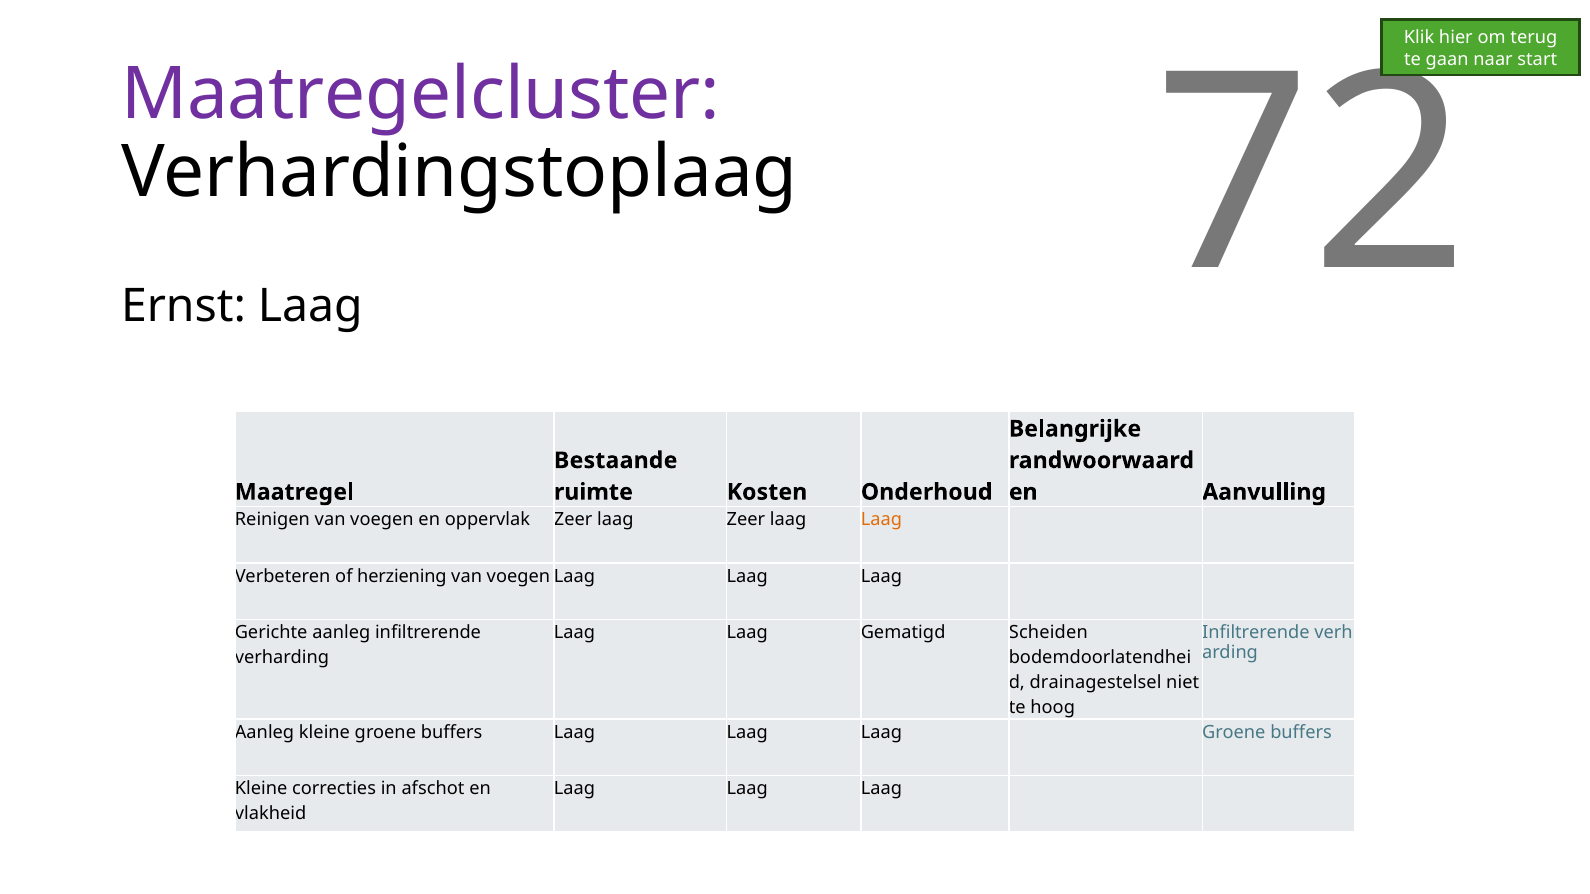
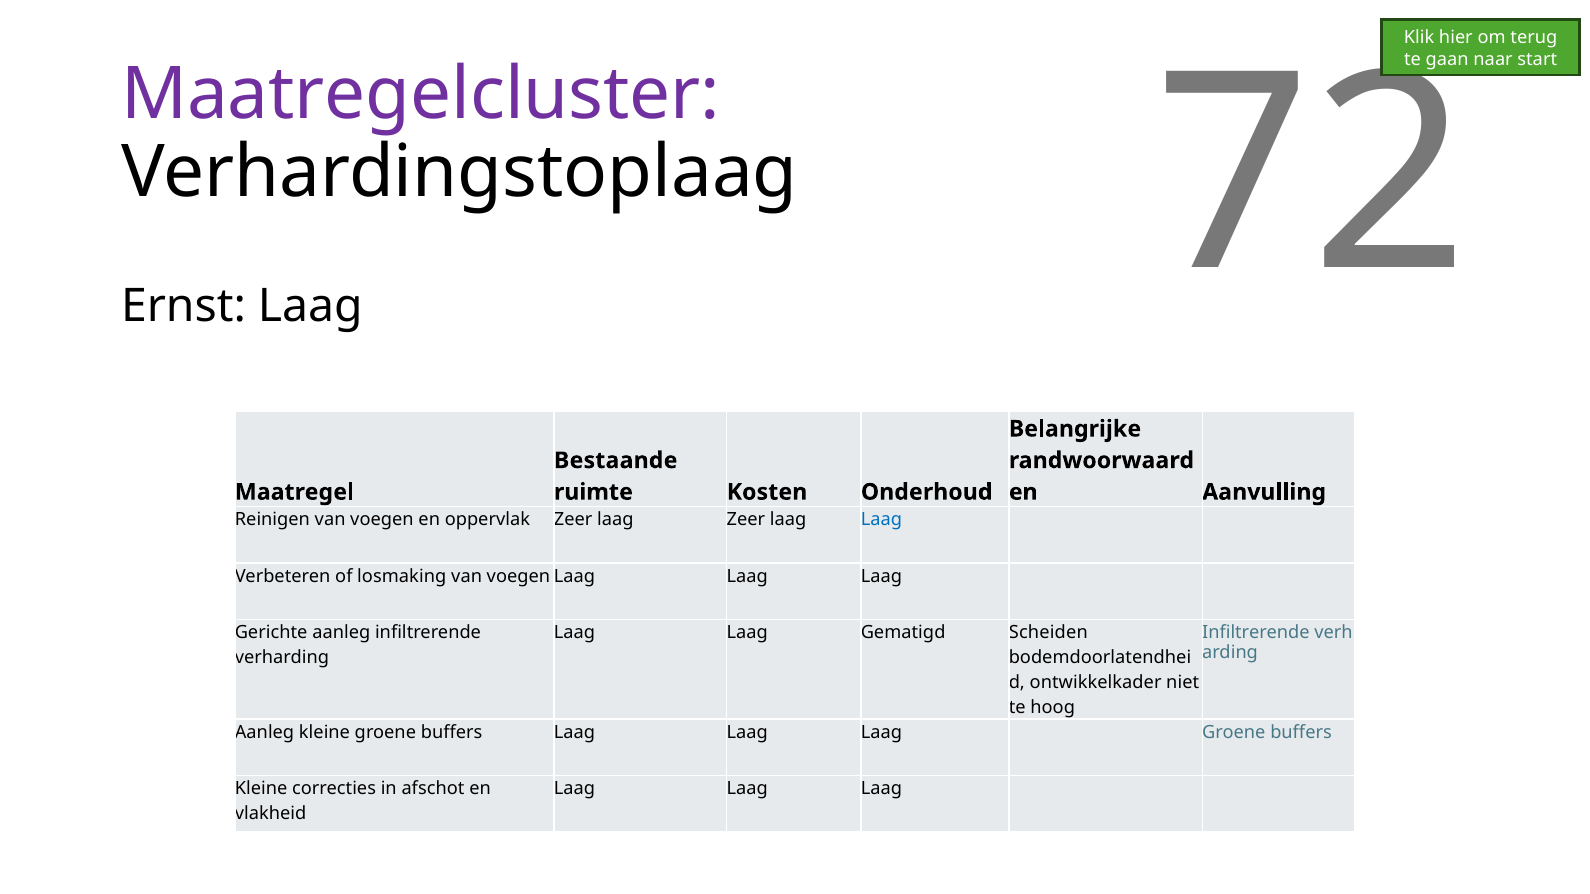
Laag colour: orange -> blue (881, 520)
herziening: herziening -> losmaking (402, 577)
drainagestelsel: drainagestelsel -> ontwikkelkader (1096, 683)
